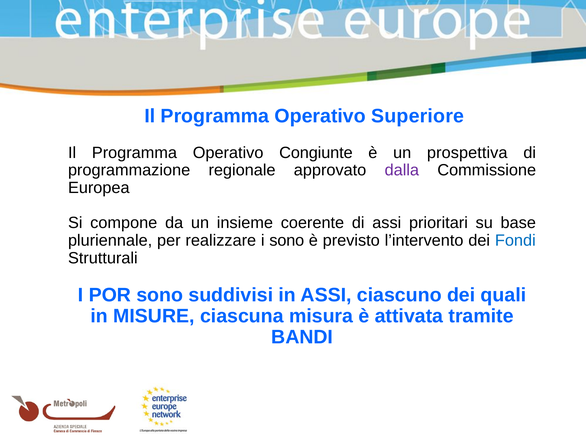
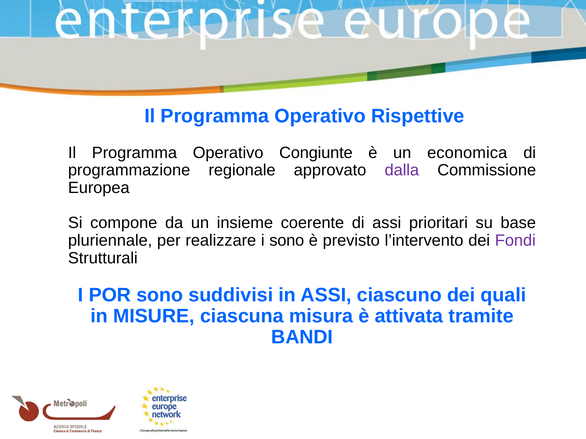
Superiore: Superiore -> Rispettive (418, 116)
prospettiva: prospettiva -> economica (467, 153)
Fondi colour: blue -> purple (515, 241)
